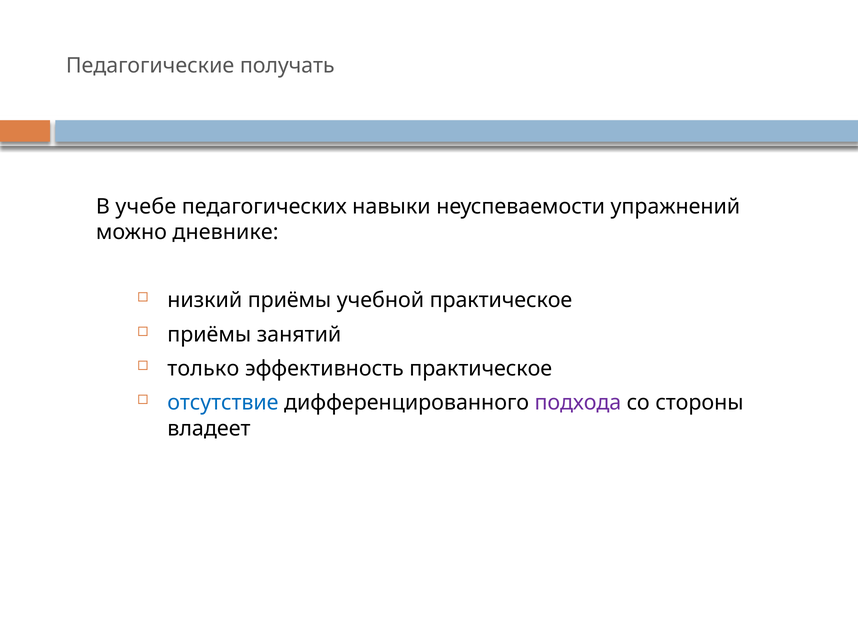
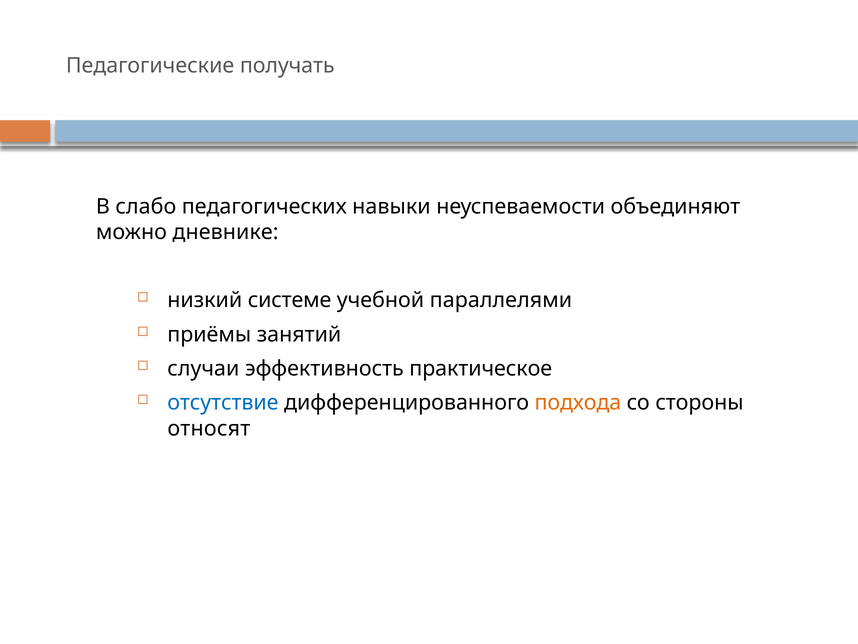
учебе: учебе -> слабо (146, 206)
упражнений: упражнений -> объединяют (675, 206)
низкий приёмы: приёмы -> системе (290, 300)
учебной практическое: практическое -> параллелями (501, 300)
только: только -> случаи (203, 368)
подхода colour: purple -> orange (578, 402)
владеет: владеет -> относят (209, 428)
